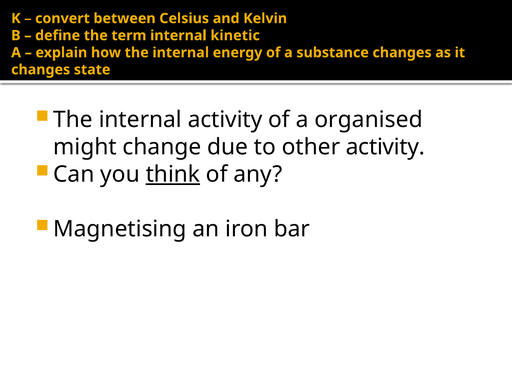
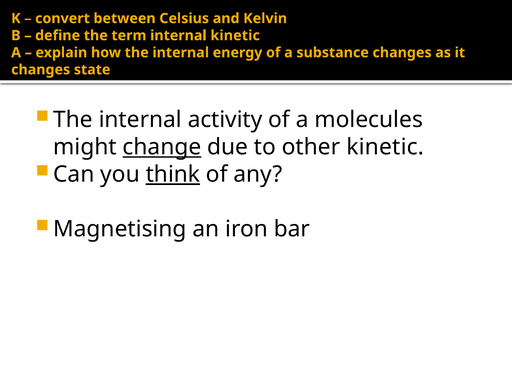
organised: organised -> molecules (369, 120)
change underline: none -> present (162, 147)
other activity: activity -> kinetic (385, 147)
